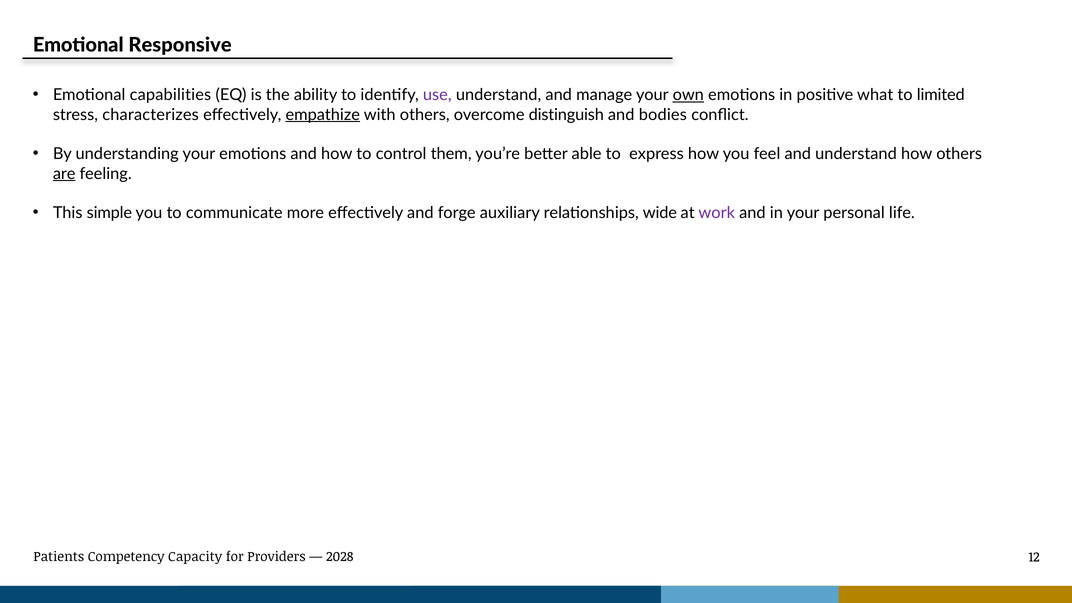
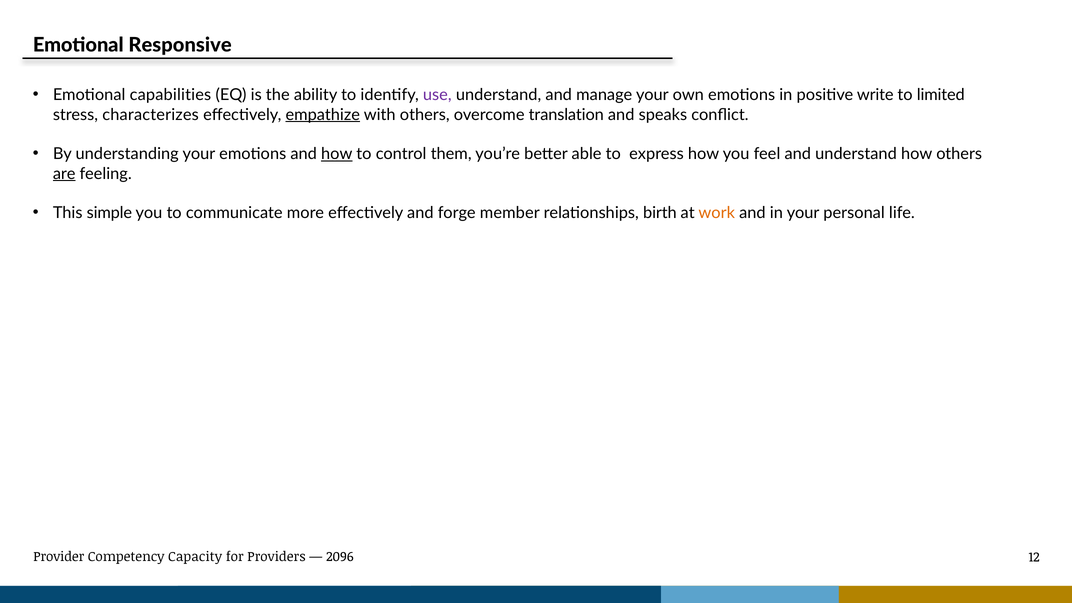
own underline: present -> none (688, 95)
what: what -> write (875, 95)
distinguish: distinguish -> translation (566, 115)
bodies: bodies -> speaks (663, 115)
how underline: none -> present (337, 154)
auxiliary: auxiliary -> member (510, 213)
wide: wide -> birth (660, 213)
work colour: purple -> orange (717, 213)
Patients: Patients -> Provider (59, 557)
2028: 2028 -> 2096 (340, 557)
